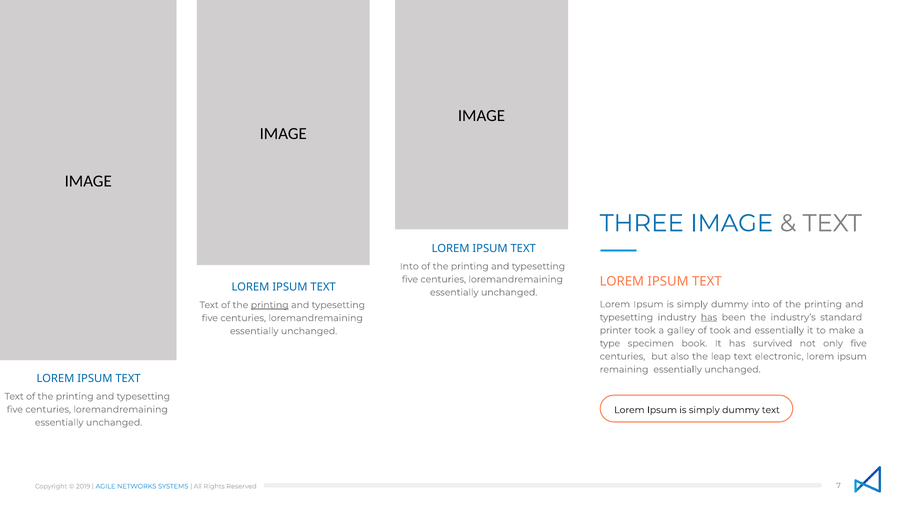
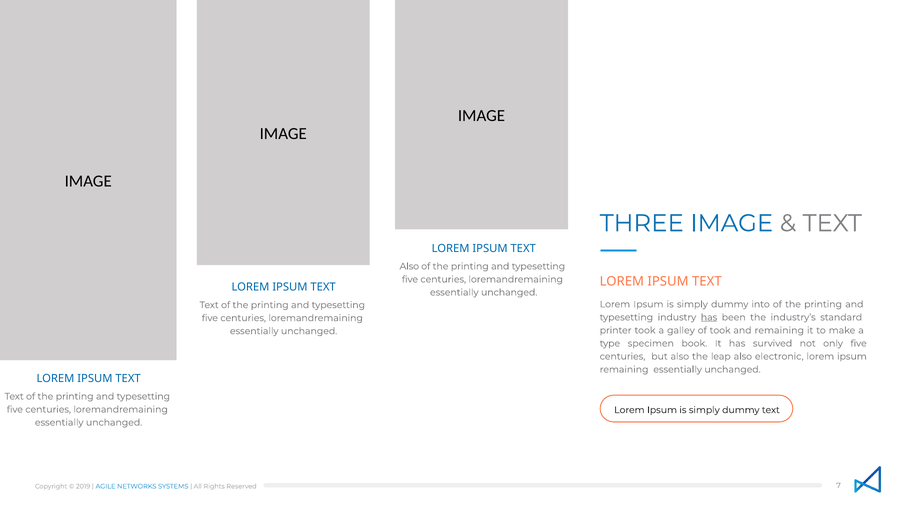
Into: Into -> Also (409, 266)
printing underline: present -> none (270, 305)
and essentially: essentially -> remaining (779, 331)
leap text: text -> also (743, 357)
